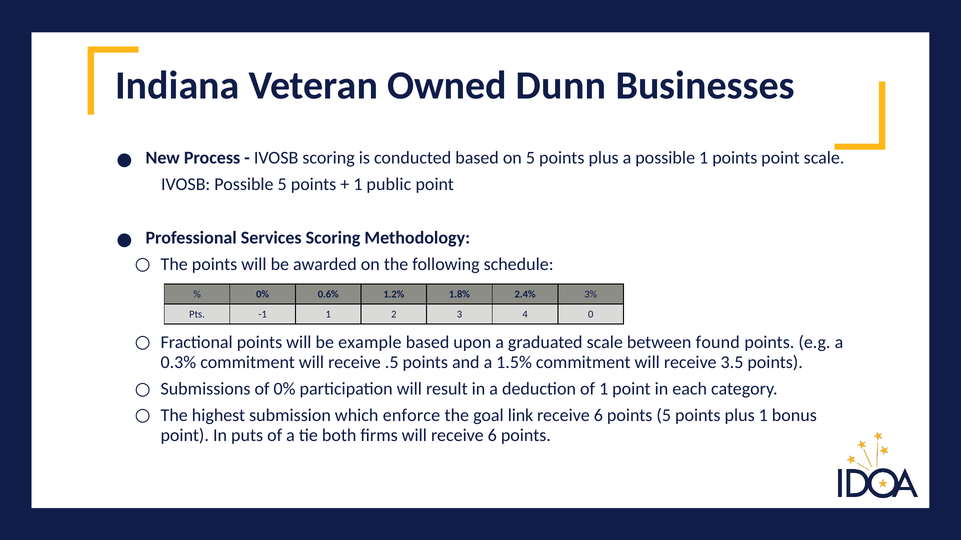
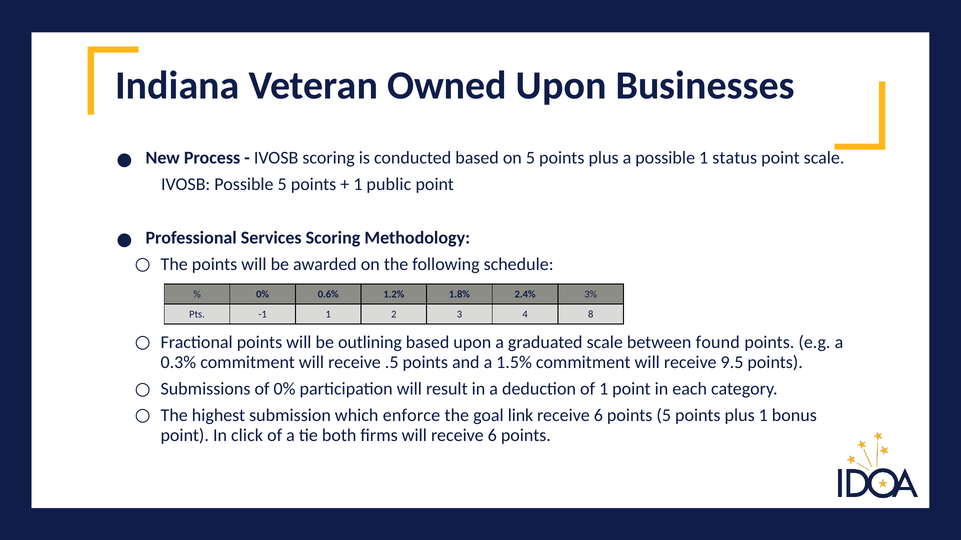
Owned Dunn: Dunn -> Upon (561, 85)
1 points: points -> status (735, 158)
0: 0 -> 8 (591, 314)
example: example -> outlining (370, 343)
3.5: 3.5 -> 9.5 (732, 363)
puts: puts -> click (247, 436)
